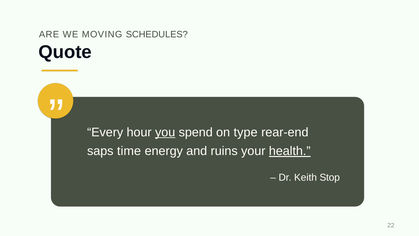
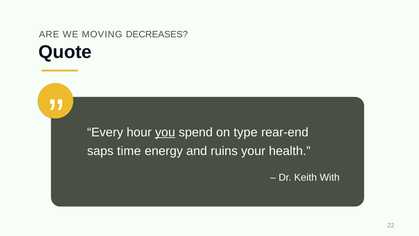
SCHEDULES: SCHEDULES -> DECREASES (157, 34)
health underline: present -> none (290, 151)
Stop: Stop -> With (330, 177)
